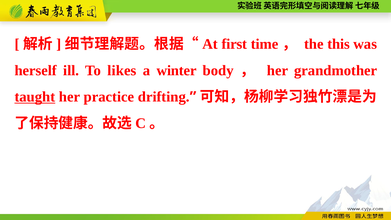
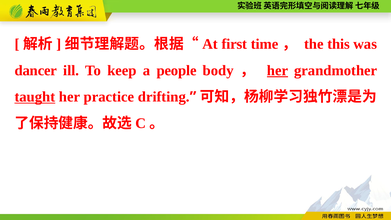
herself: herself -> dancer (36, 70)
likes: likes -> keep (122, 70)
winter: winter -> people (177, 70)
her underline: none -> present (278, 70)
